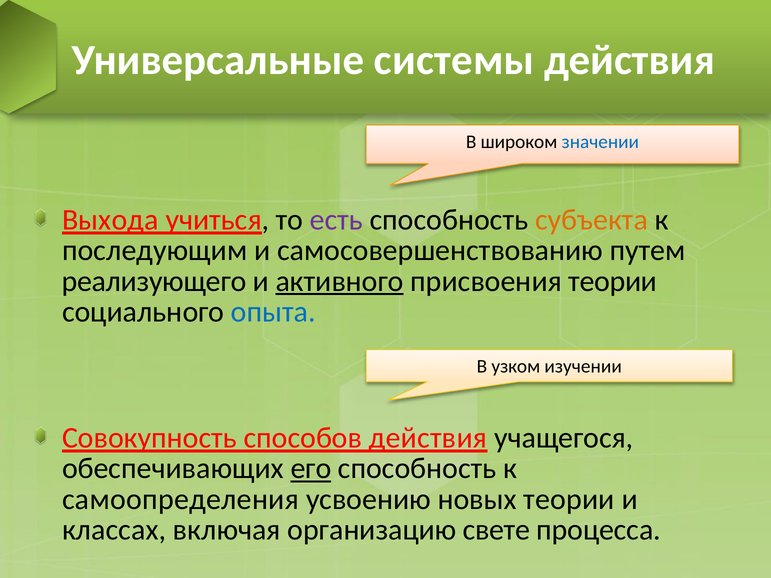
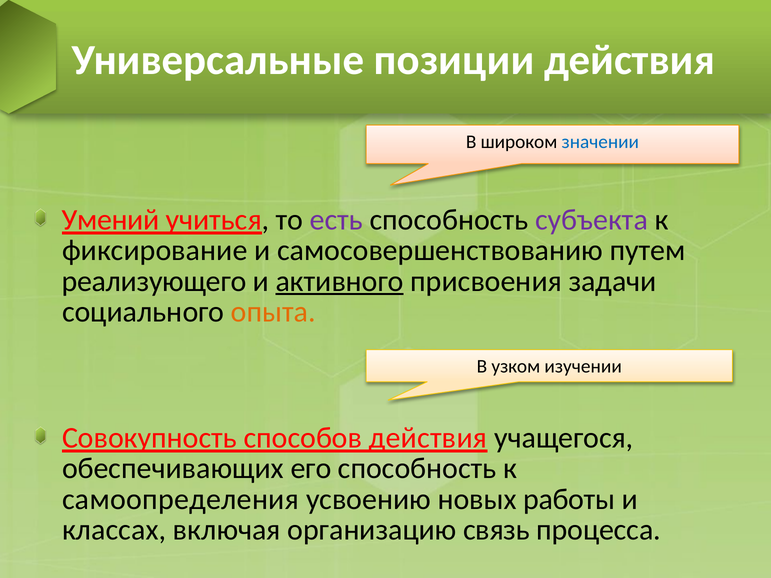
системы: системы -> позиции (454, 60)
Выхода: Выхода -> Умений (111, 220)
субъекта colour: orange -> purple (591, 220)
последующим: последующим -> фиксирование (155, 251)
присвоения теории: теории -> задачи (613, 281)
опыта colour: blue -> orange (273, 312)
его underline: present -> none (311, 469)
новых теории: теории -> работы (569, 499)
свете: свете -> связь (496, 530)
